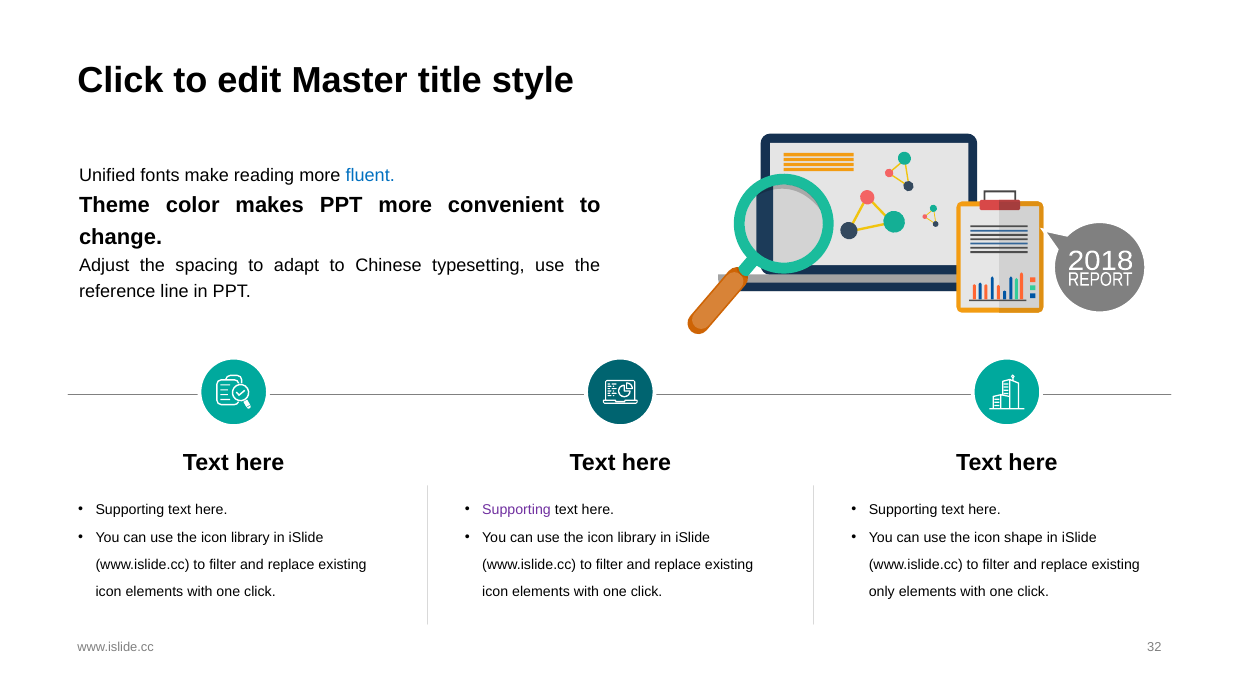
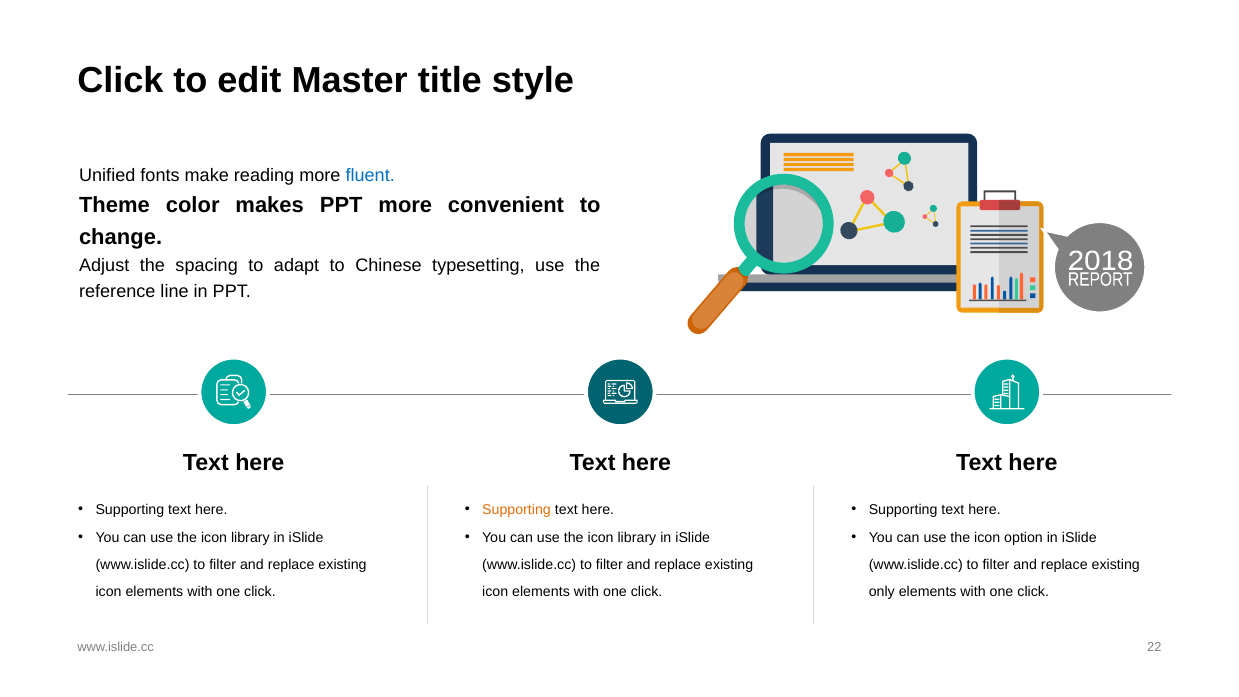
Supporting colour: purple -> orange (517, 510)
shape: shape -> option (1024, 537)
32: 32 -> 22 (1154, 647)
